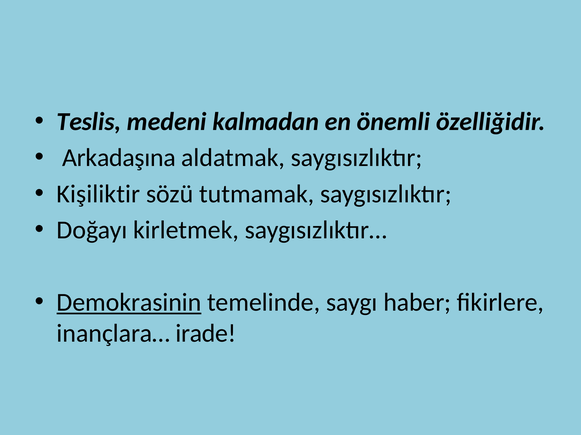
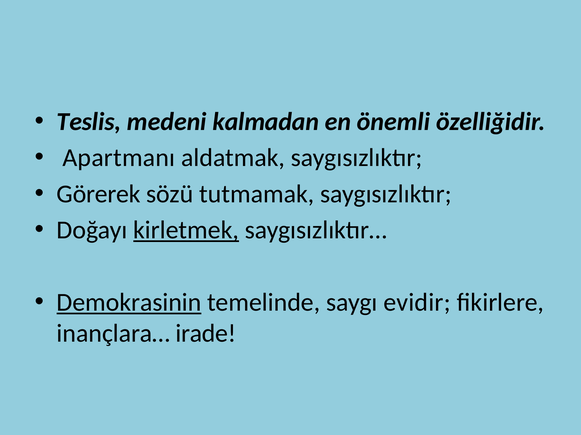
Arkadaşına: Arkadaşına -> Apartmanı (119, 158)
Kişiliktir: Kişiliktir -> Görerek (99, 194)
kirletmek underline: none -> present (186, 230)
haber: haber -> evidir (417, 303)
